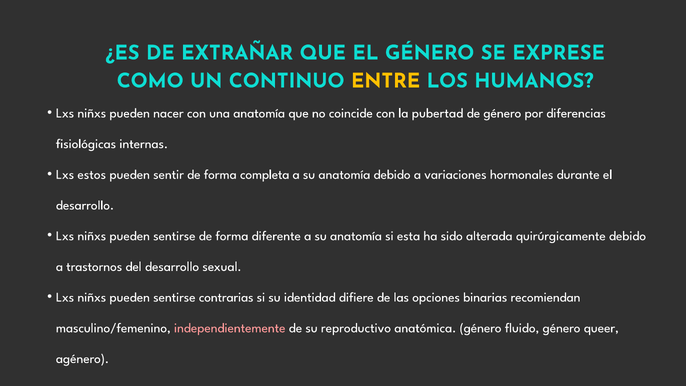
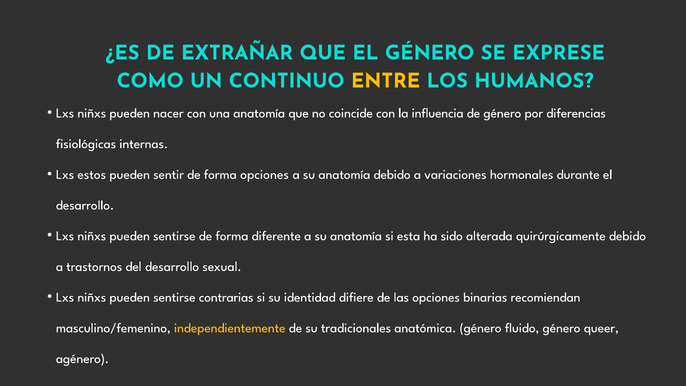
pubertad: pubertad -> influencia (438, 113)
forma completa: completa -> opciones (265, 174)
independientemente colour: pink -> yellow (230, 328)
reproductivo: reproductivo -> tradicionales (356, 328)
